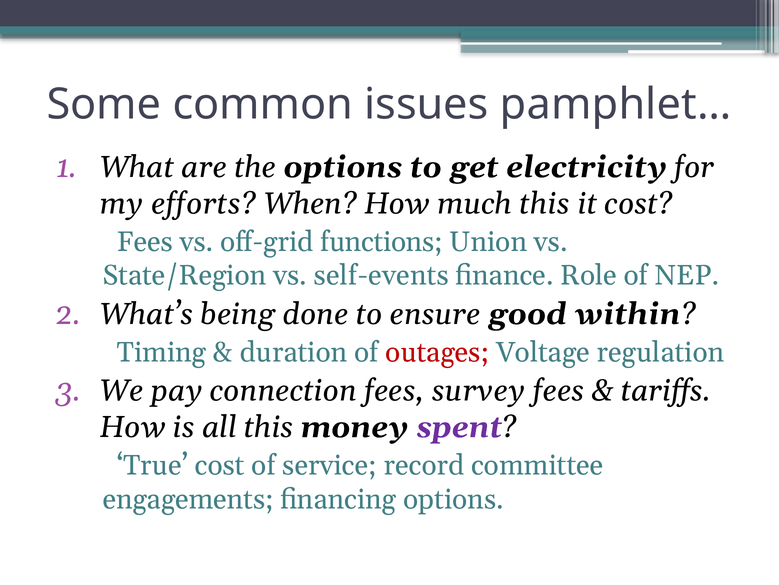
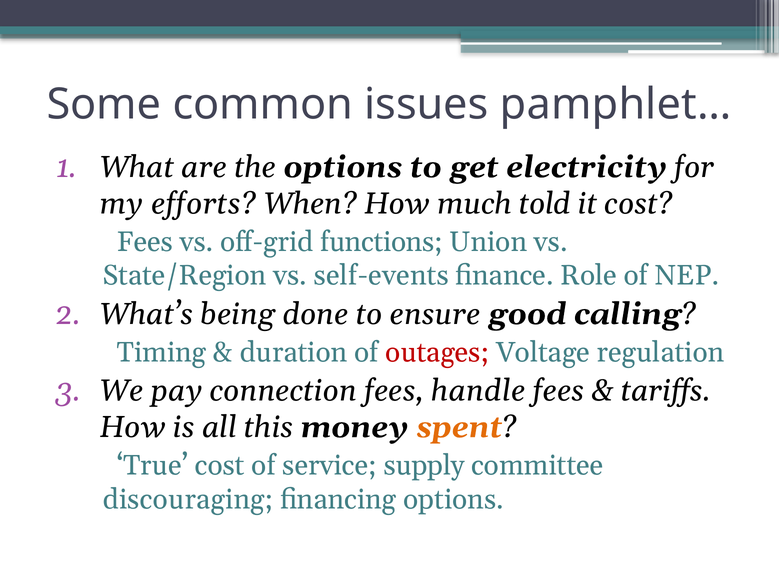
much this: this -> told (545, 203)
within: within -> calling (628, 314)
survey: survey -> handle (478, 390)
spent colour: purple -> orange (459, 427)
record: record -> supply (424, 465)
engagements: engagements -> discouraging (188, 499)
